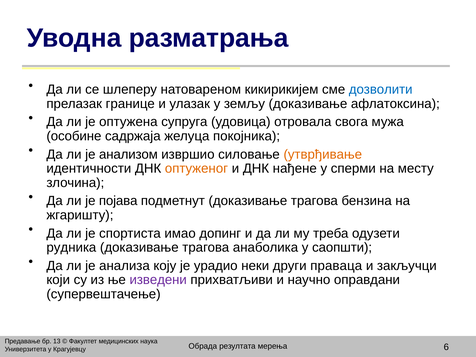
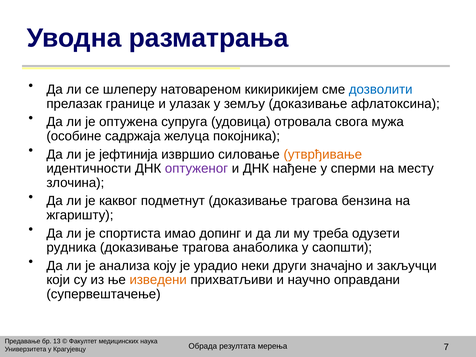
анализом: анализом -> јефтинија (128, 154)
оптуженог colour: orange -> purple (196, 169)
појава: појава -> каквог (118, 201)
праваца: праваца -> значајно (336, 266)
изведени colour: purple -> orange (158, 280)
6: 6 -> 7 (446, 347)
